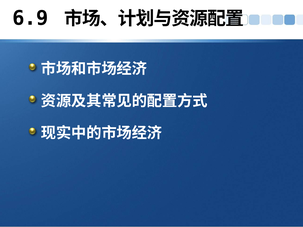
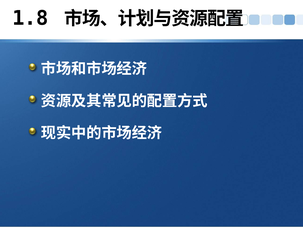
6.9: 6.9 -> 1.8 (30, 18)
